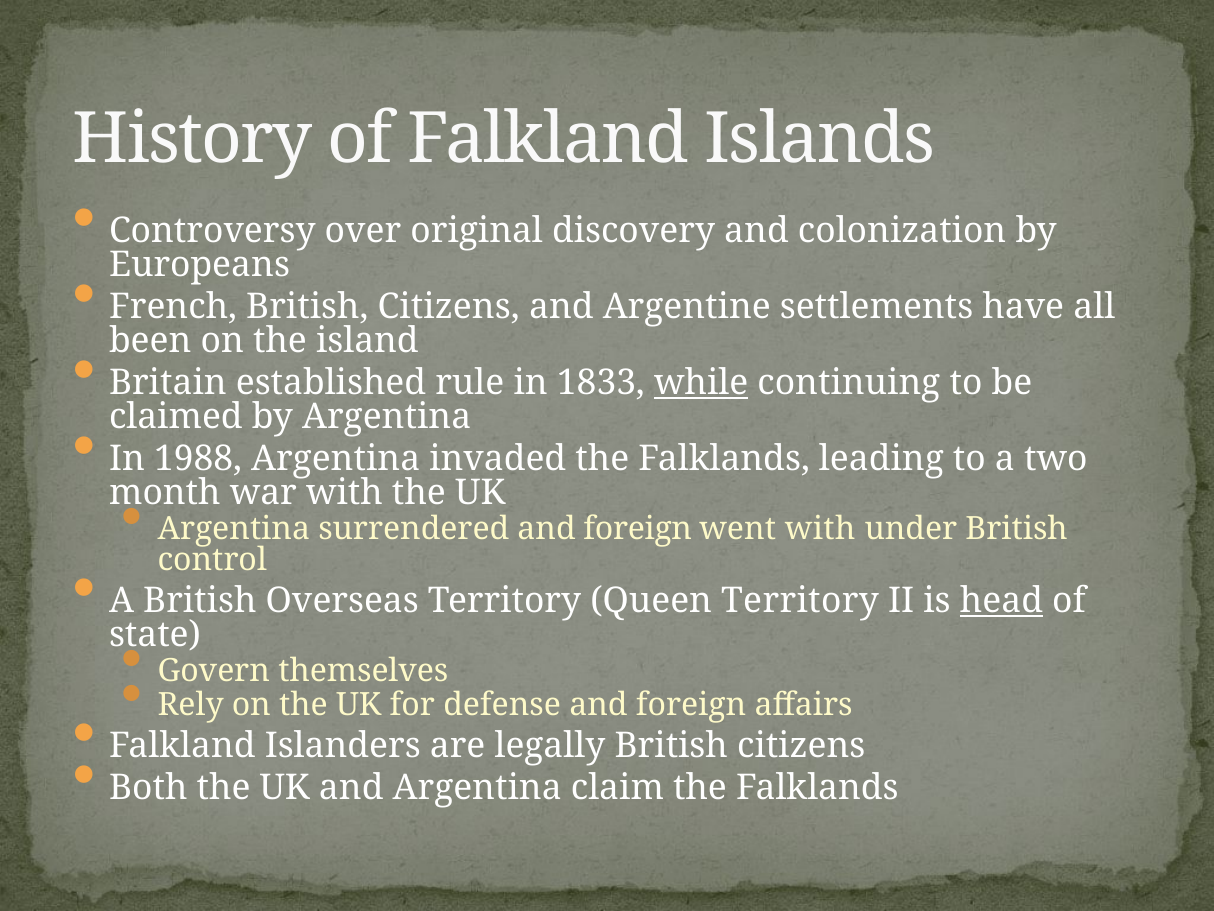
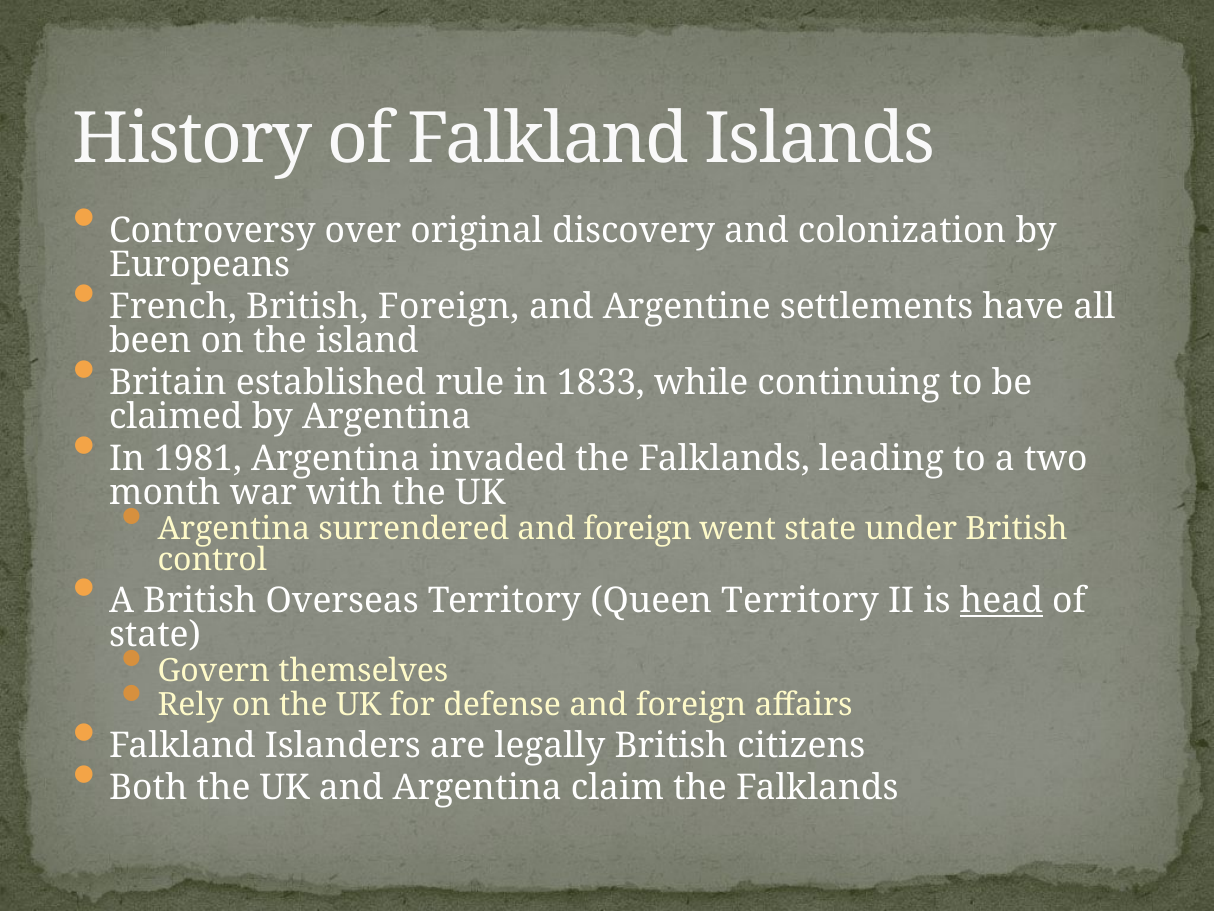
French British Citizens: Citizens -> Foreign (449, 307)
while underline: present -> none (701, 383)
1988: 1988 -> 1981 (198, 459)
went with: with -> state (820, 529)
